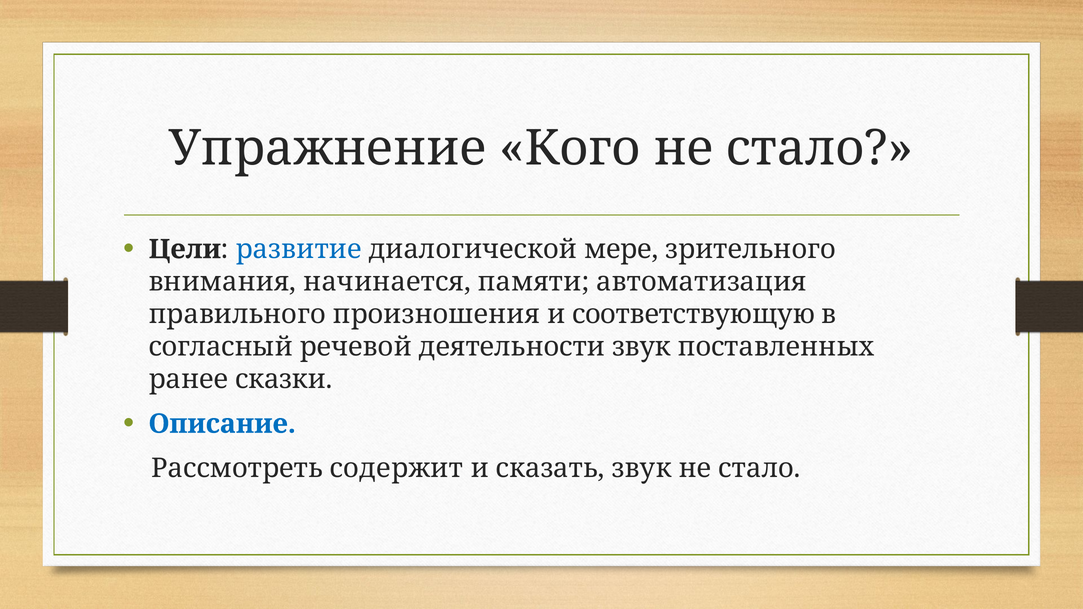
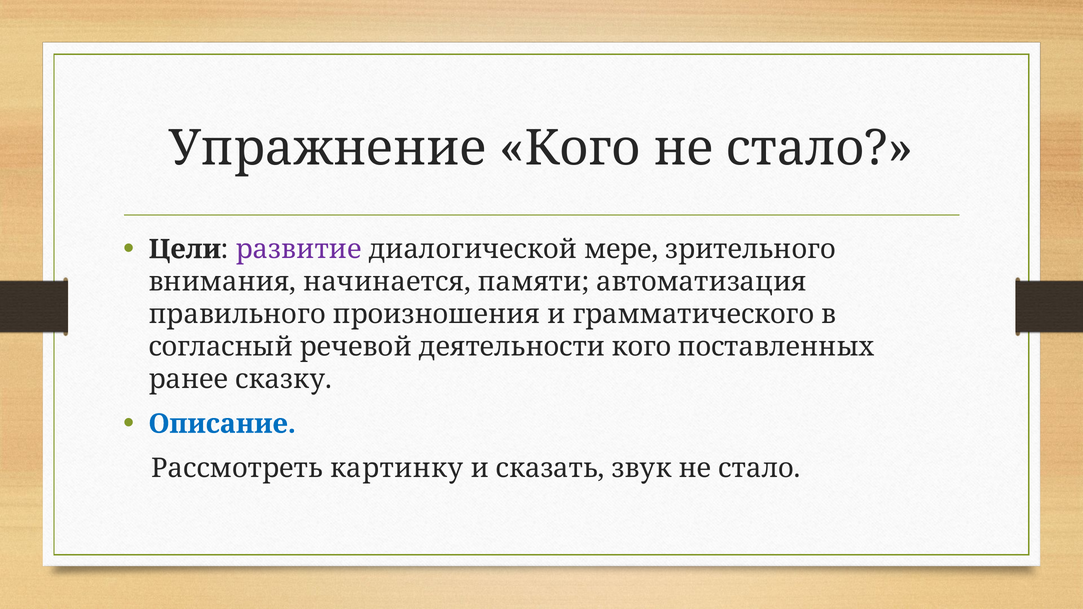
развитие colour: blue -> purple (299, 249)
соответствующую: соответствующую -> грамматического (693, 314)
деятельности звук: звук -> кого (642, 347)
сказки: сказки -> сказку (284, 379)
содержит: содержит -> картинку (397, 469)
